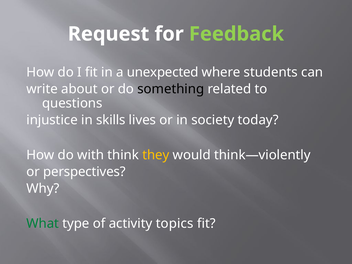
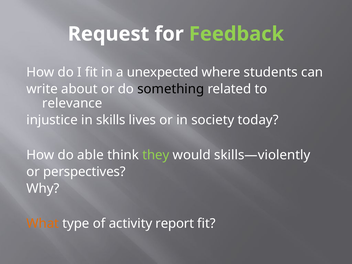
questions: questions -> relevance (72, 103)
with: with -> able (91, 155)
they colour: yellow -> light green (156, 155)
think—violently: think—violently -> skills—violently (262, 155)
What colour: green -> orange (43, 224)
topics: topics -> report (175, 224)
